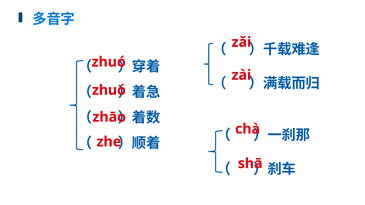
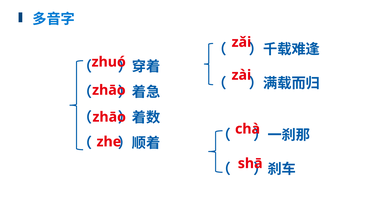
zhuó: zhuó -> zhāo (109, 90)
